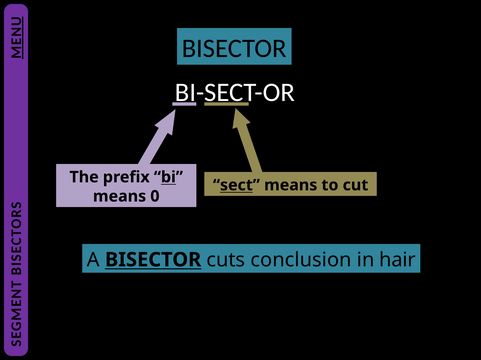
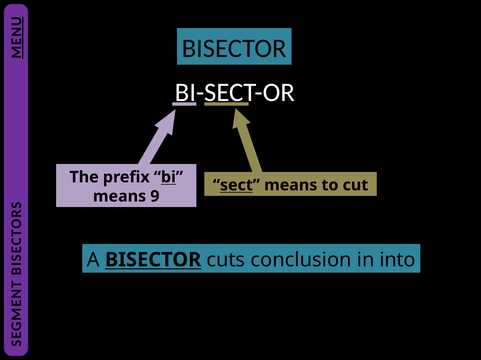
0: 0 -> 9 (155, 197)
hair: hair -> into (398, 260)
